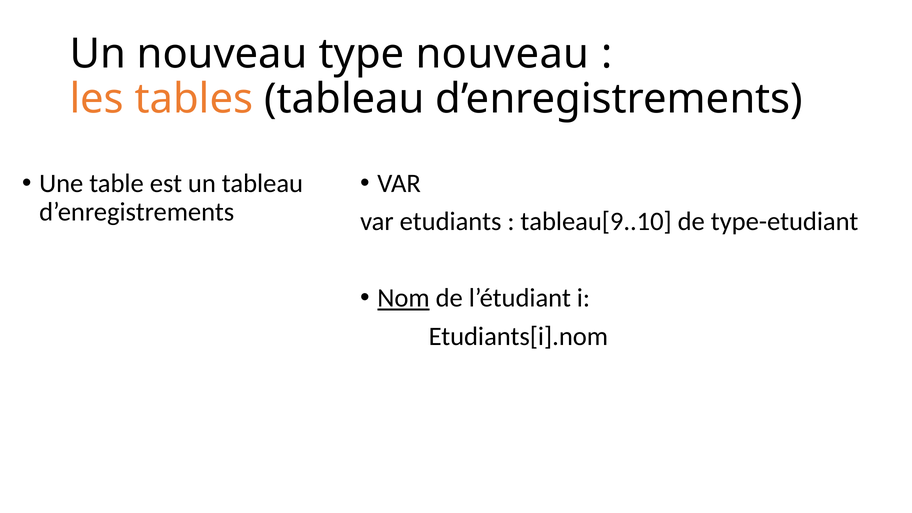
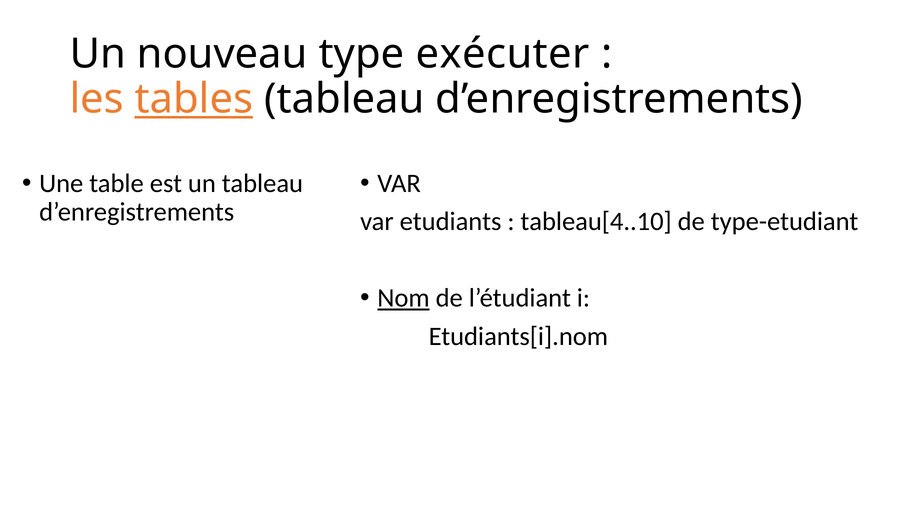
type nouveau: nouveau -> exécuter (503, 54)
tables underline: none -> present (194, 99)
tableau[9..10: tableau[9..10 -> tableau[4..10 (596, 222)
